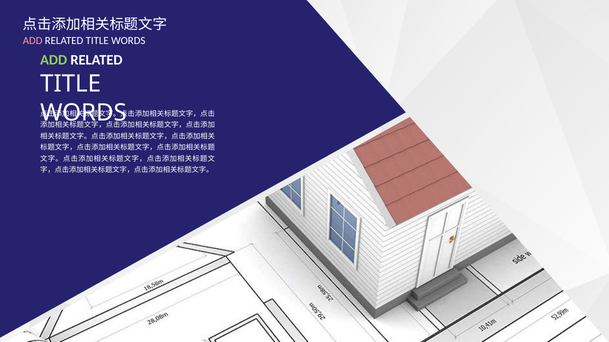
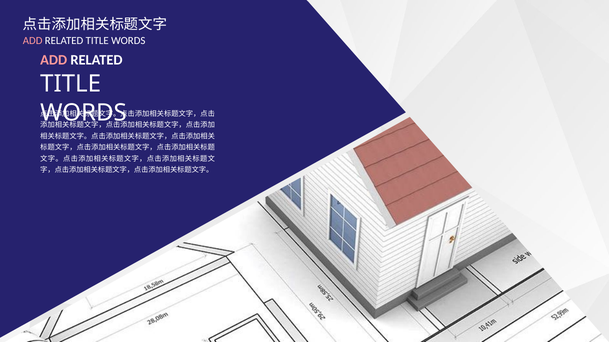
ADD colour: light green -> pink (54, 60)
